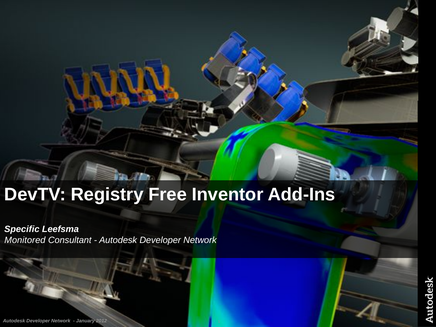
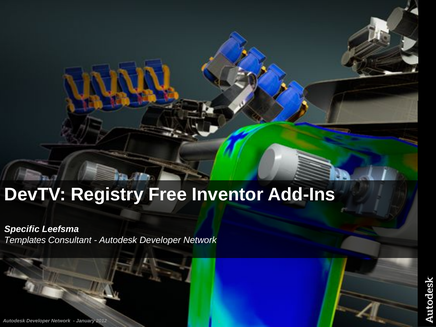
Monitored: Monitored -> Templates (25, 240)
